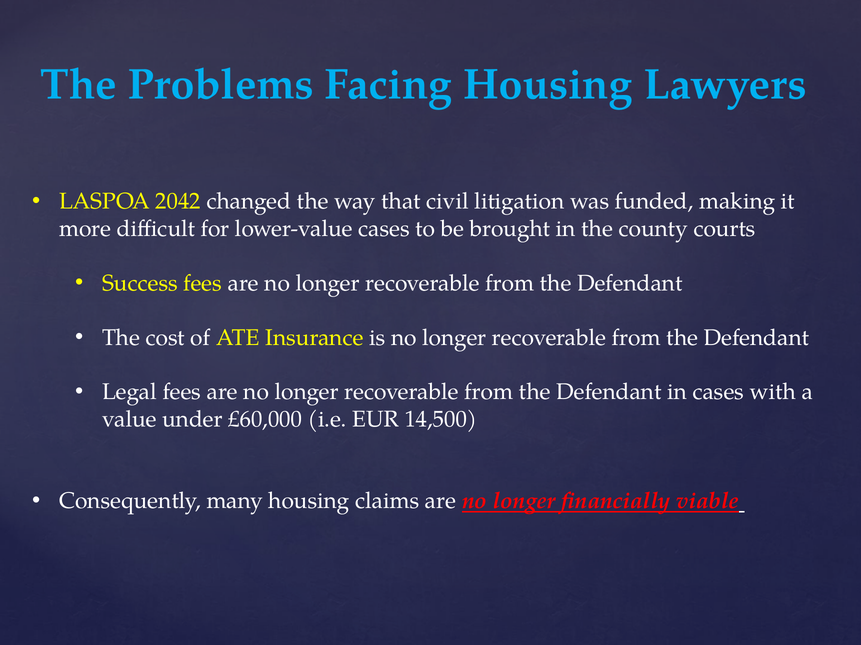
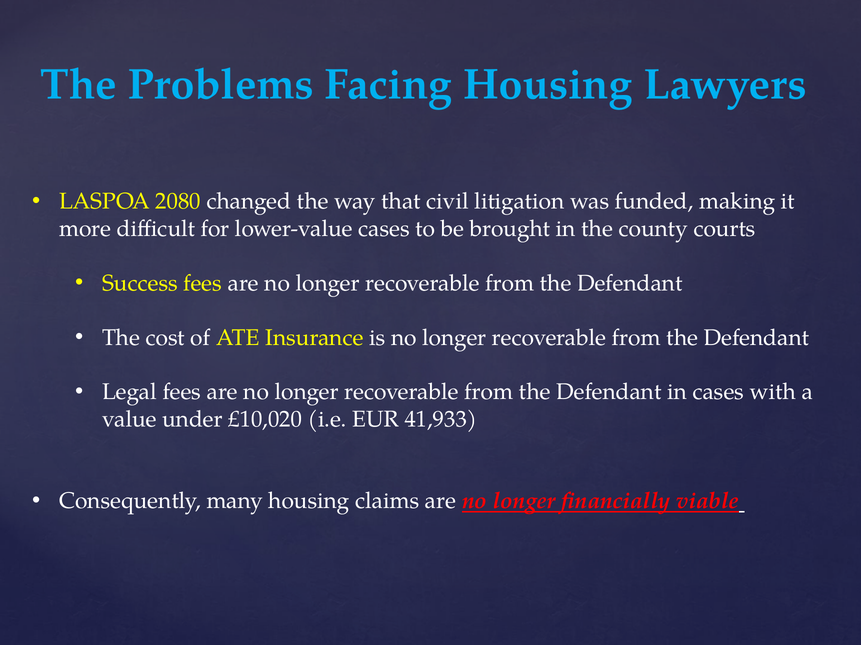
2042: 2042 -> 2080 (178, 202)
£60,000: £60,000 -> £10,020 (265, 420)
14,500: 14,500 -> 41,933 (441, 420)
